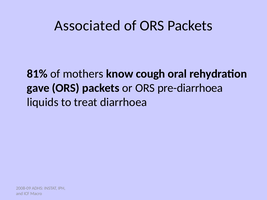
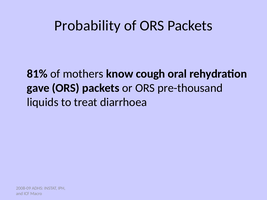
Associated: Associated -> Probability (87, 26)
pre-diarrhoea: pre-diarrhoea -> pre-thousand (190, 88)
